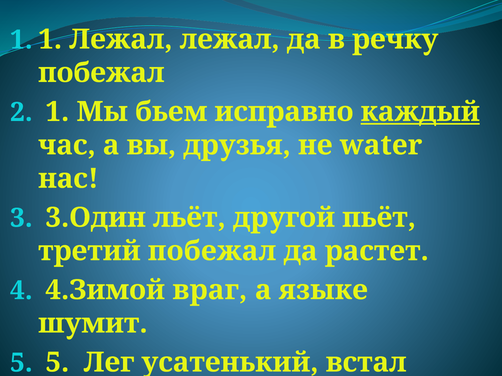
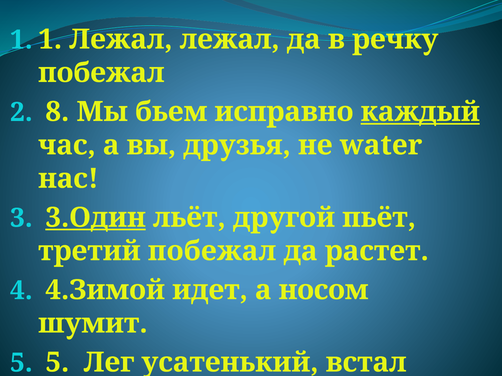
1: 1 -> 8 (57, 112)
3.Один underline: none -> present (96, 218)
враг: враг -> идет (210, 290)
языке: языке -> носом (324, 290)
